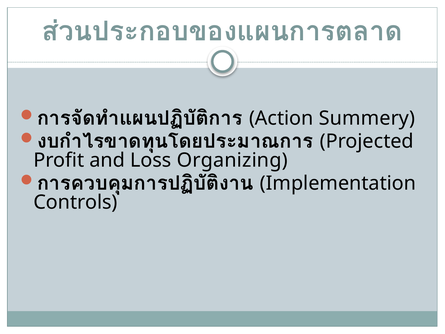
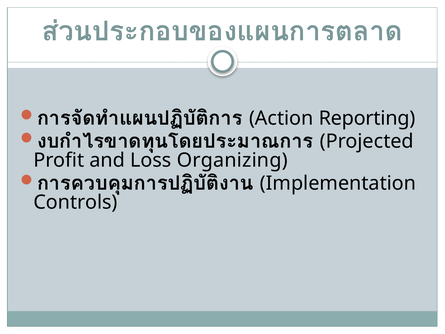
Summery: Summery -> Reporting (367, 118)
